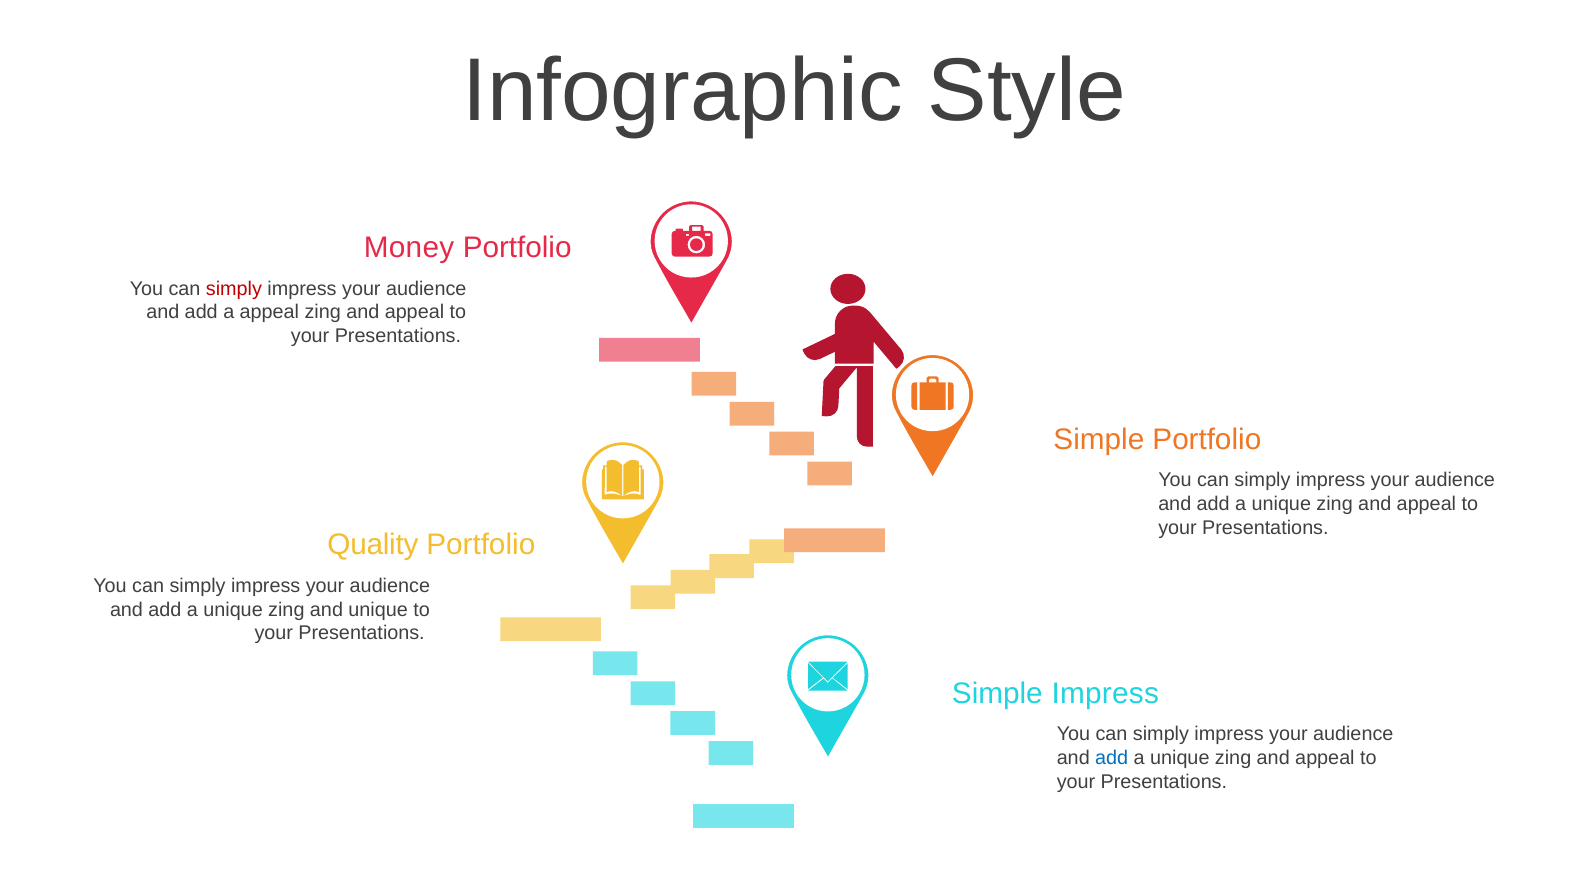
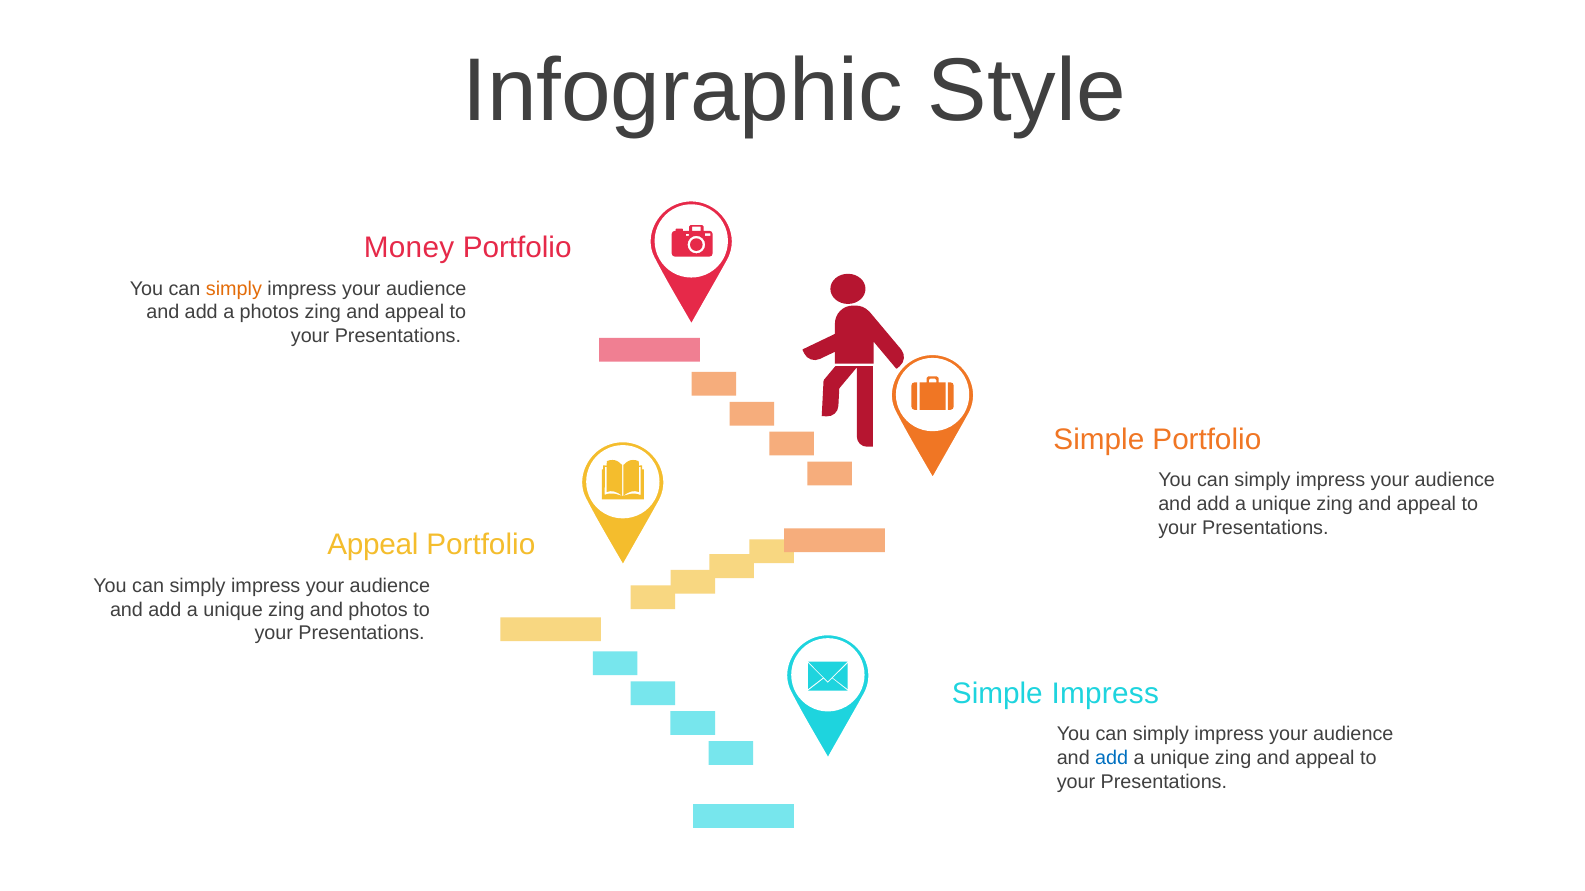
simply colour: red -> orange (234, 289)
a appeal: appeal -> photos (269, 312)
Quality: Quality -> Appeal (373, 545)
and unique: unique -> photos (378, 610)
